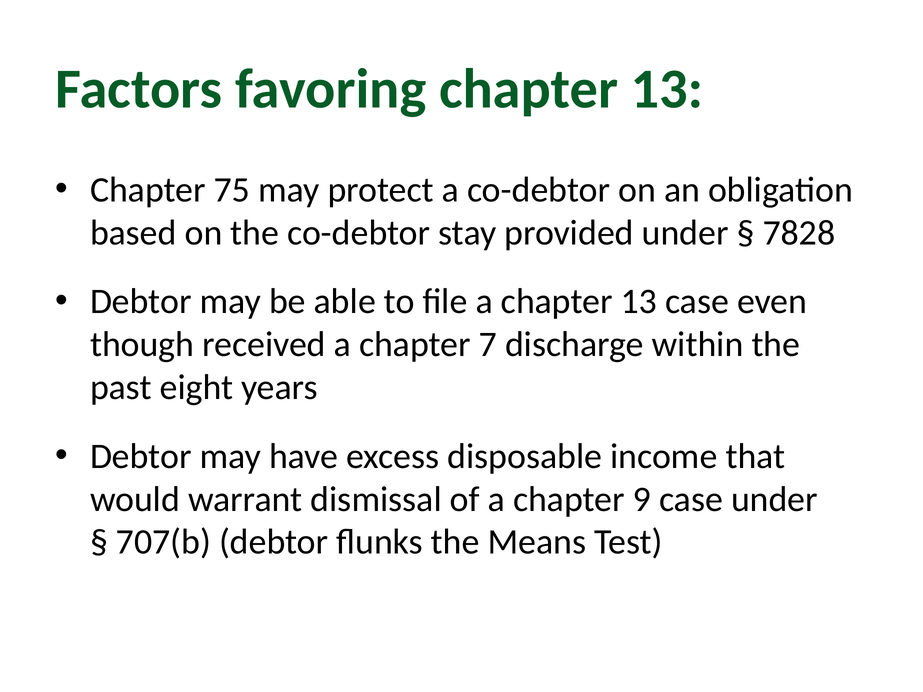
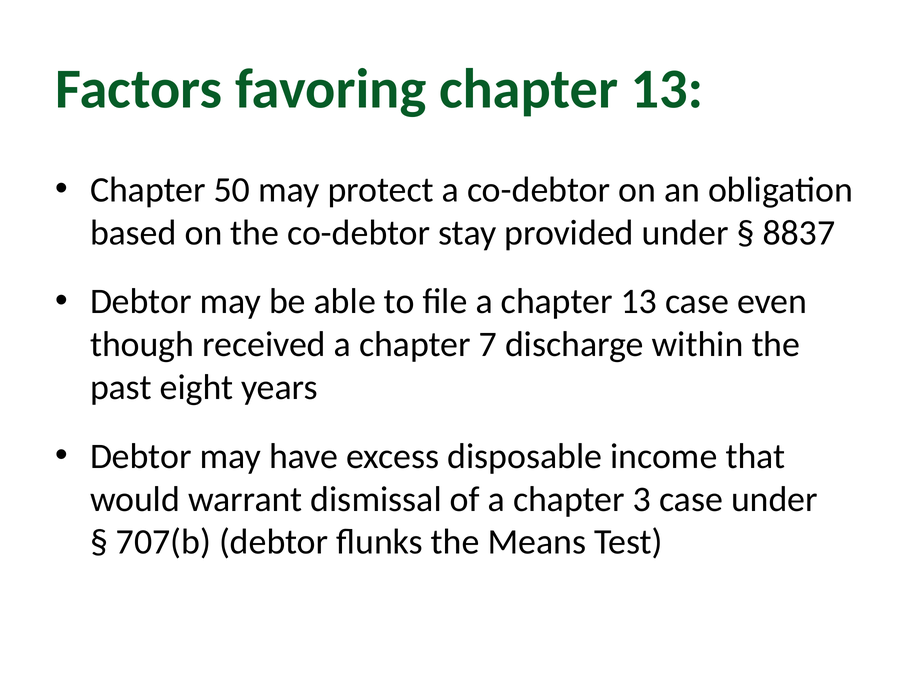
75: 75 -> 50 (232, 190)
7828: 7828 -> 8837 (799, 233)
9: 9 -> 3 (642, 499)
